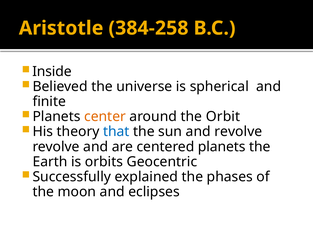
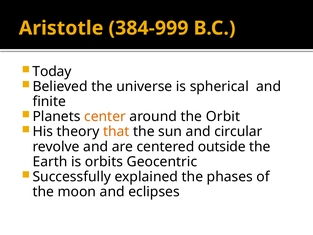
384-258: 384-258 -> 384-999 (148, 28)
Inside: Inside -> Today (52, 71)
that colour: blue -> orange (116, 131)
and revolve: revolve -> circular (238, 131)
centered planets: planets -> outside (222, 146)
